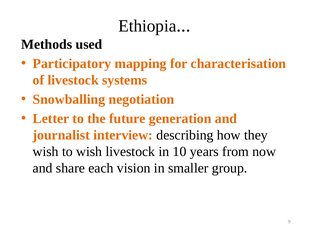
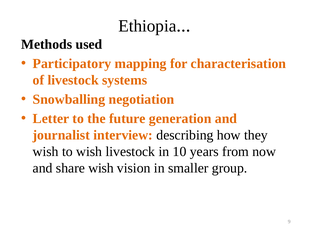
share each: each -> wish (101, 168)
